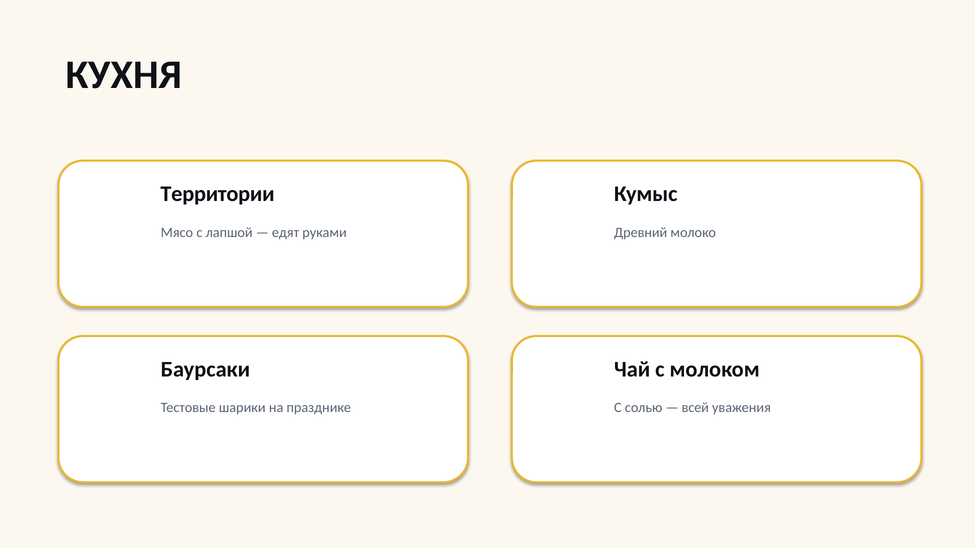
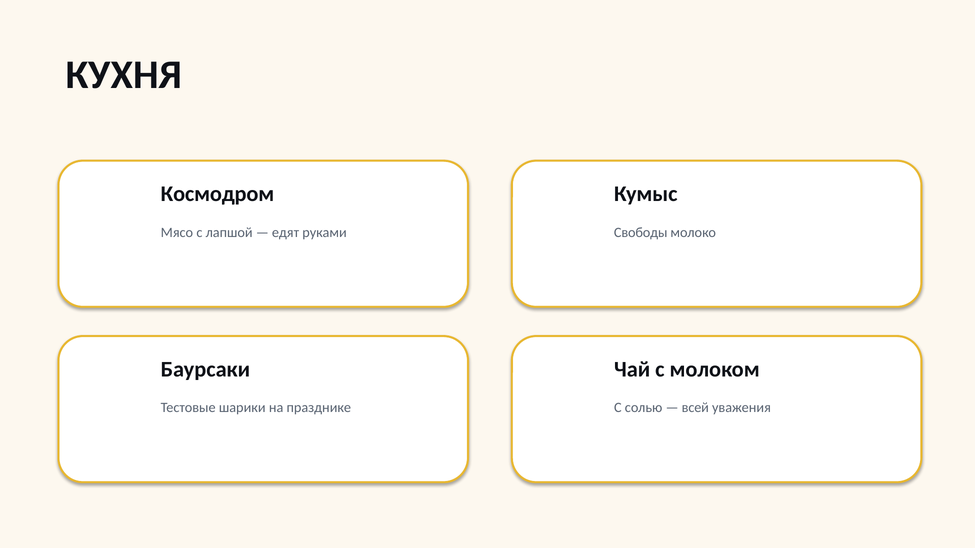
Территории: Территории -> Космодром (217, 194)
Древний: Древний -> Свободы (641, 233)
